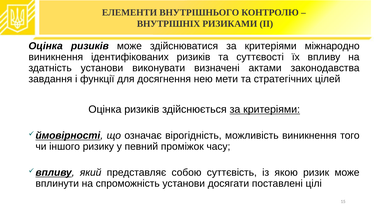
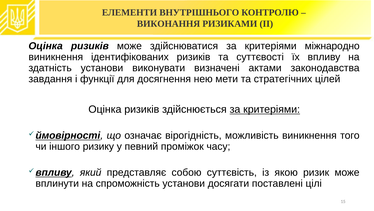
ВНУТРІШНІХ: ВНУТРІШНІХ -> ВИКОНАННЯ (169, 24)
